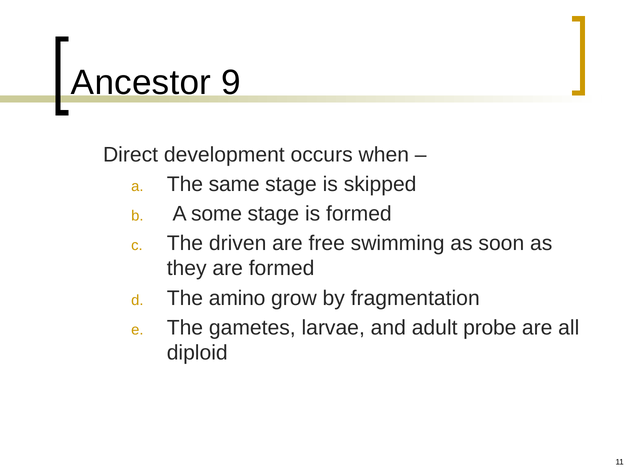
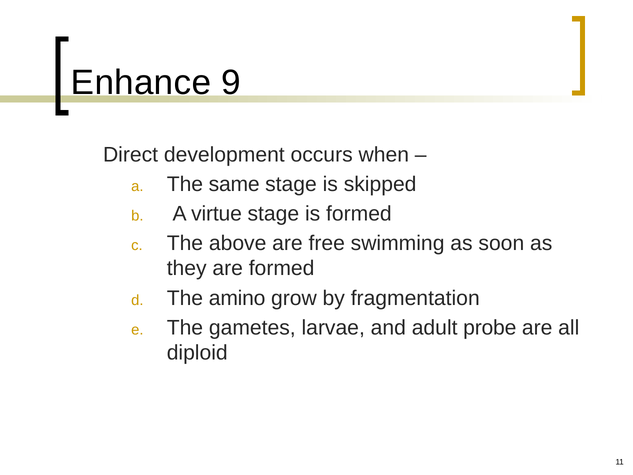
Ancestor: Ancestor -> Enhance (141, 83)
some: some -> virtue (217, 214)
driven: driven -> above (238, 243)
